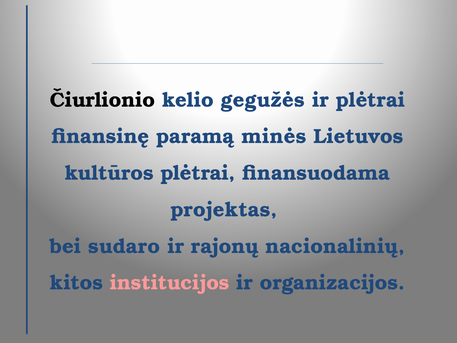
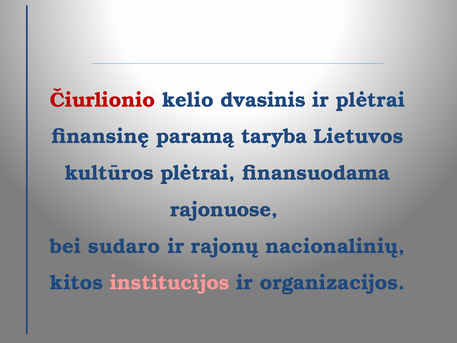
Čiurlionio colour: black -> red (102, 100)
gegužės: gegužės -> dvasinis (263, 100)
minės: minės -> taryba (274, 136)
projektas: projektas -> rajonuose (224, 210)
